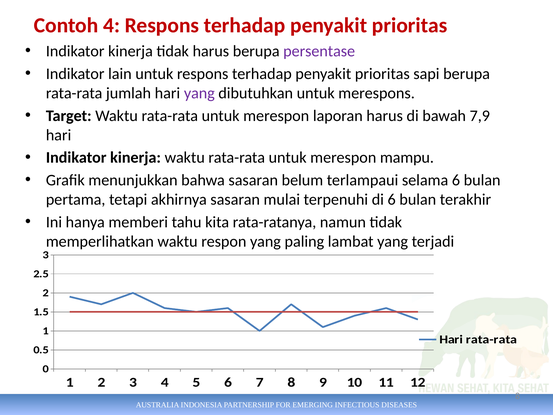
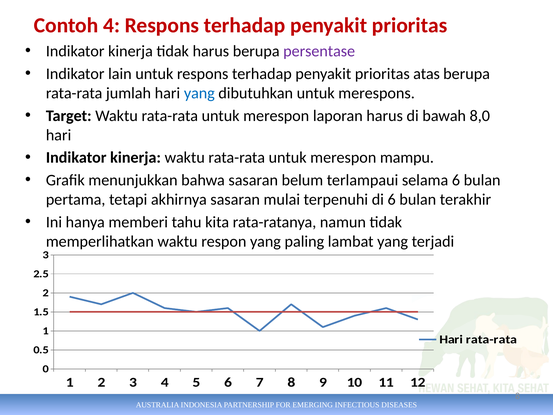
sapi: sapi -> atas (427, 74)
yang colour: purple -> blue (199, 93)
7,9: 7,9 -> 8,0 (480, 116)
